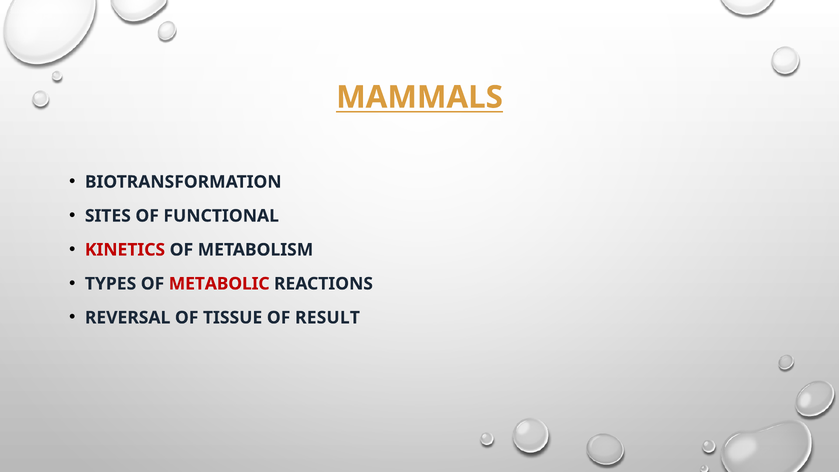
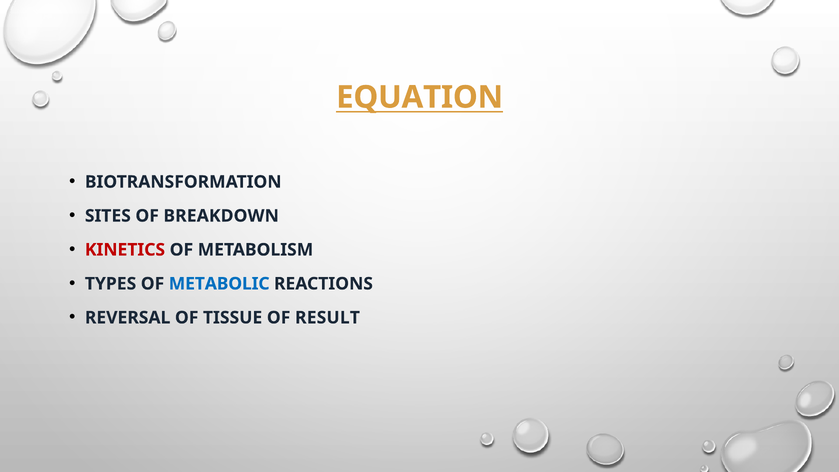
MAMMALS: MAMMALS -> EQUATION (420, 97)
FUNCTIONAL: FUNCTIONAL -> BREAKDOWN (221, 216)
METABOLIC colour: red -> blue (219, 284)
